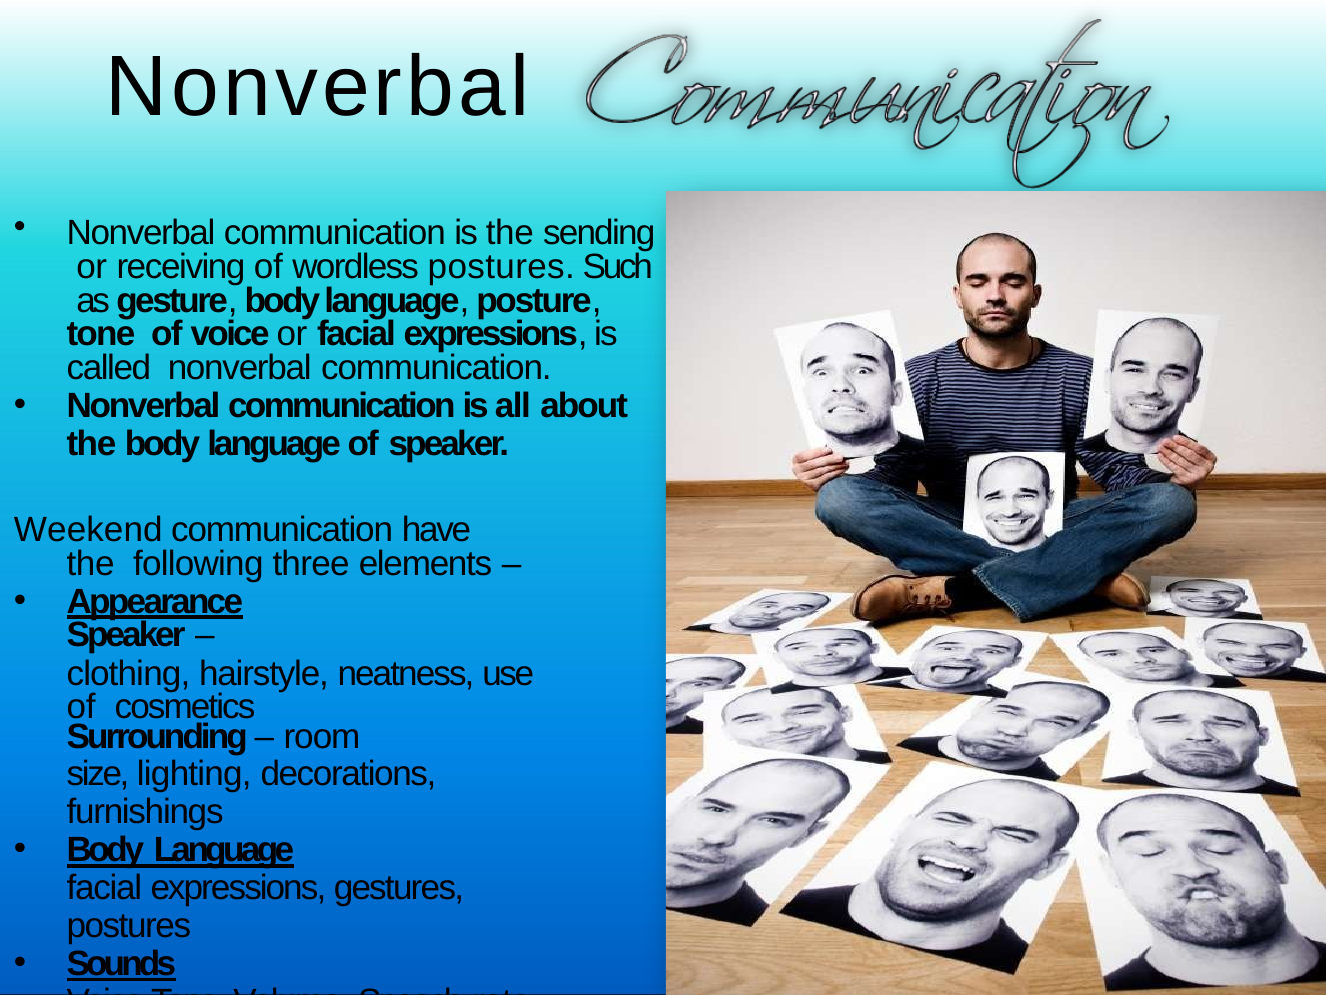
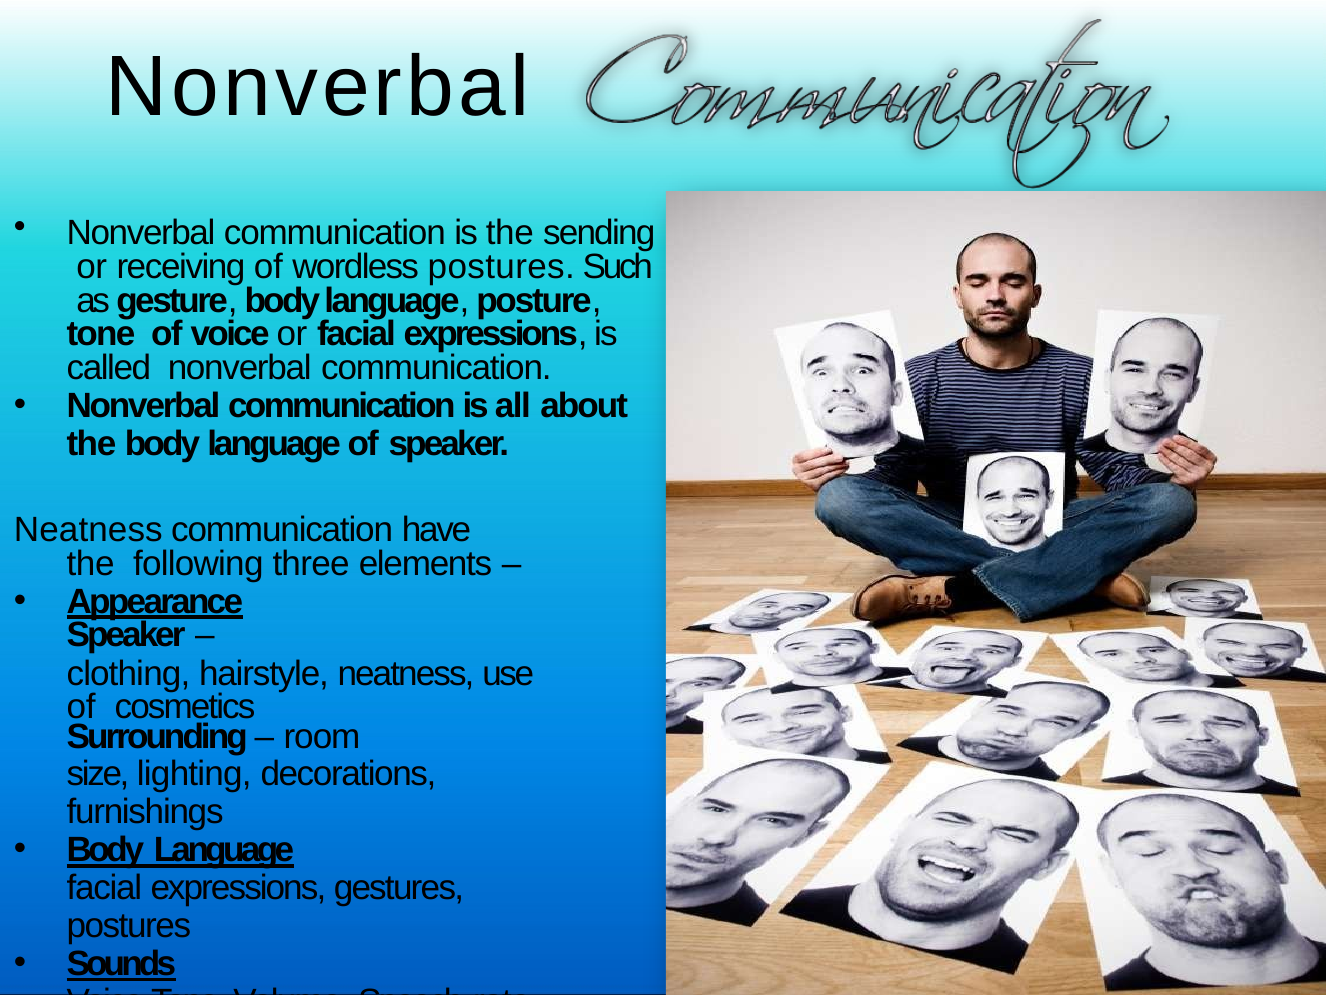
Weekend: Weekend -> Neatness (88, 531)
